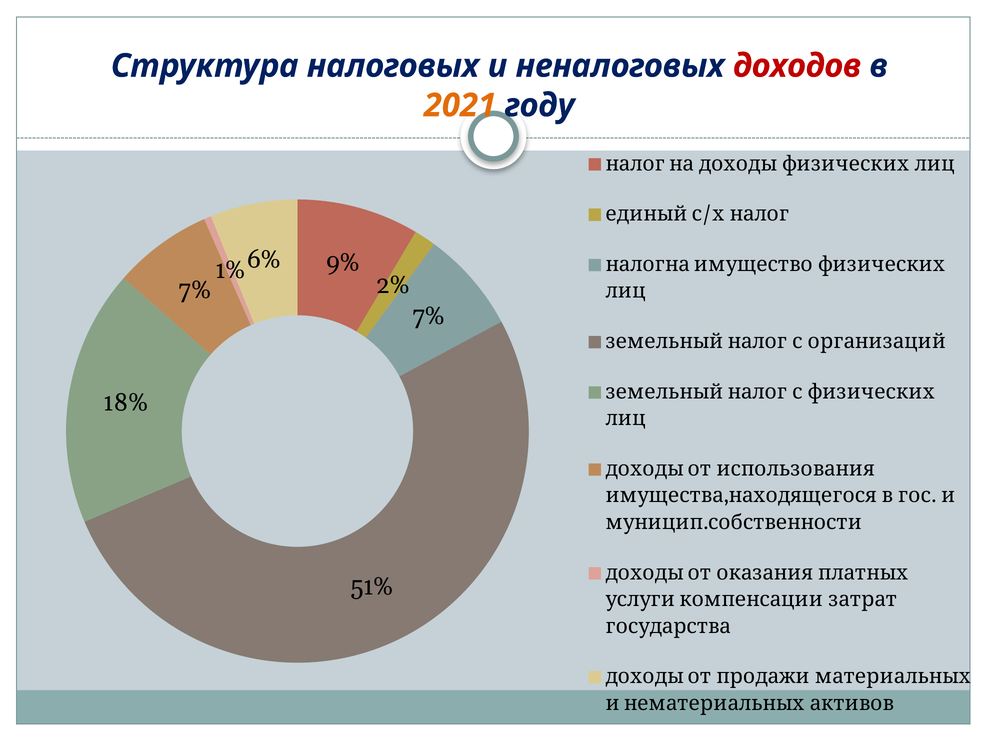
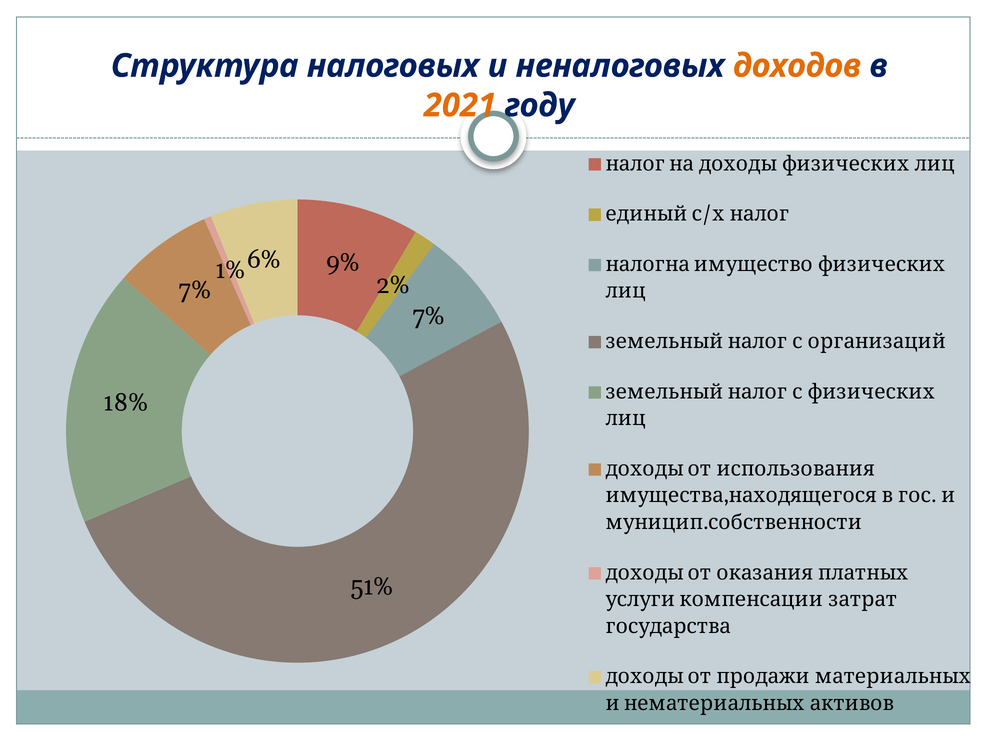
доходов colour: red -> orange (797, 66)
